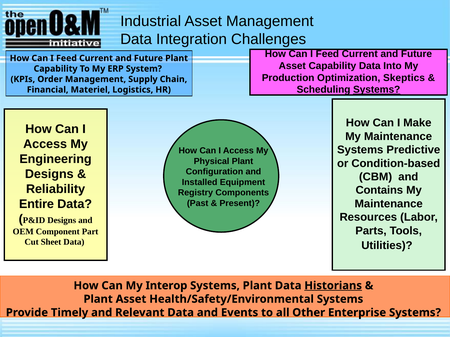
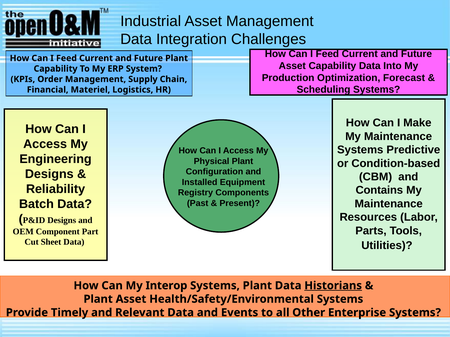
Skeptics: Skeptics -> Forecast (404, 78)
Systems underline: present -> none (377, 90)
Entire: Entire -> Batch (36, 204)
